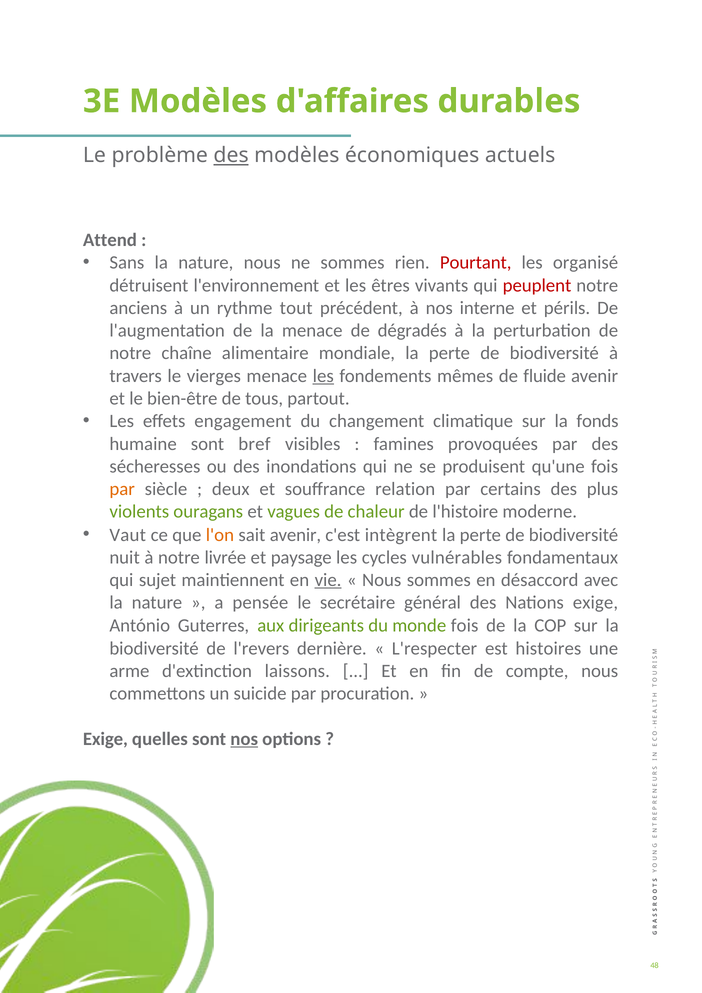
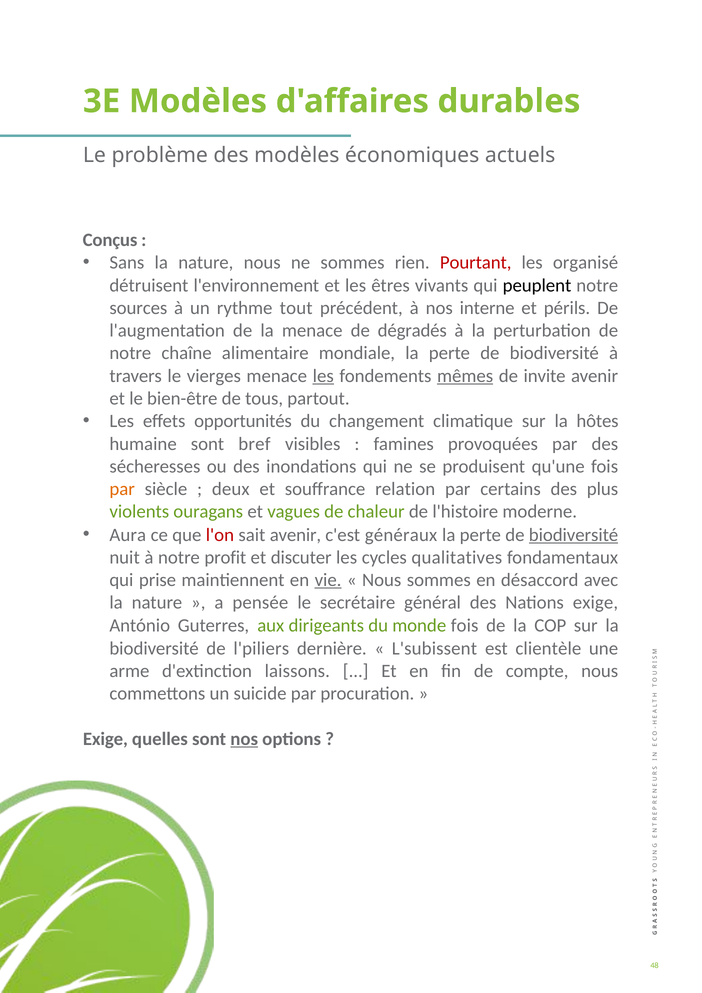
des underline: present -> none (231, 155)
Attend: Attend -> Conçus (110, 240)
peuplent colour: red -> black (537, 285)
anciens: anciens -> sources (138, 308)
mêmes underline: none -> present (465, 376)
fluide: fluide -> invite (545, 376)
engagement: engagement -> opportunités (243, 421)
fonds: fonds -> hôtes (598, 421)
Vaut: Vaut -> Aura (128, 535)
l'on colour: orange -> red (220, 535)
intègrent: intègrent -> généraux (401, 535)
biodiversité underline: none -> present (574, 535)
livrée: livrée -> profit (225, 557)
paysage: paysage -> discuter (301, 557)
vulnérables: vulnérables -> qualitatives (457, 557)
sujet: sujet -> prise (158, 580)
l'revers: l'revers -> l'piliers (261, 648)
L'respecter: L'respecter -> L'subissent (434, 648)
histoires: histoires -> clientèle (548, 648)
